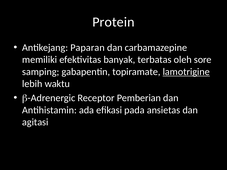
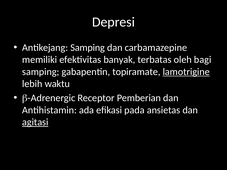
Protein: Protein -> Depresi (113, 22)
Antikejang Paparan: Paparan -> Samping (88, 48)
sore: sore -> bagi (203, 60)
agitasi underline: none -> present (35, 122)
